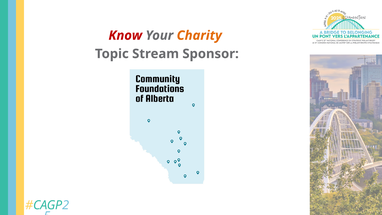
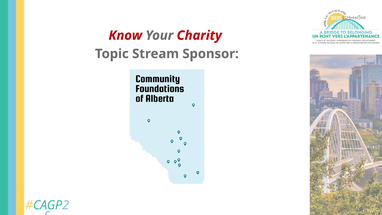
Charity colour: orange -> red (199, 35)
